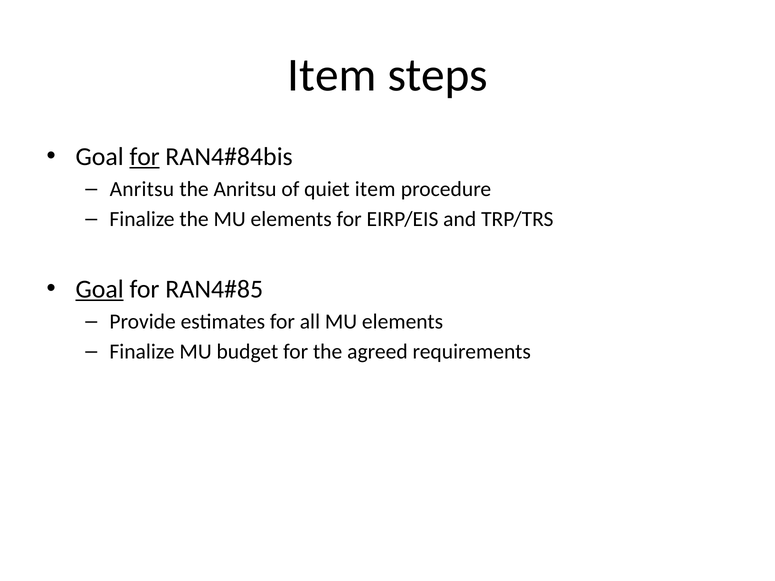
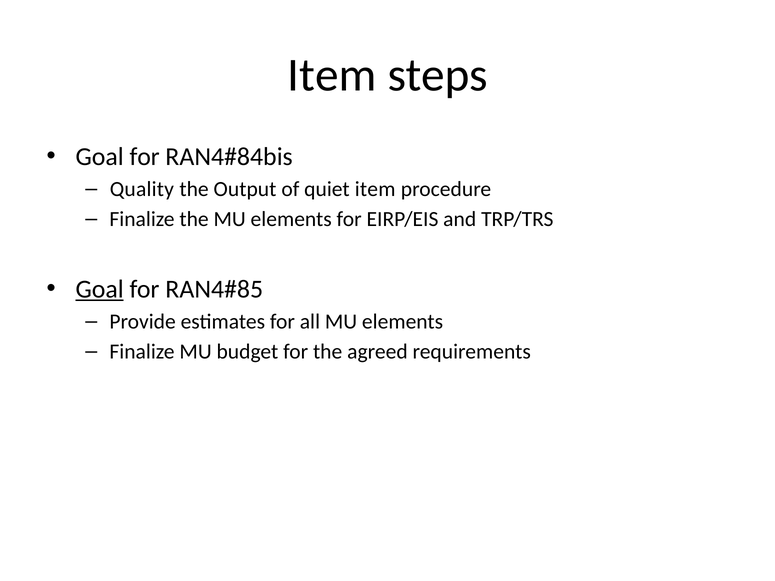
for underline: present -> none (145, 157)
Anritsu: Anritsu -> Quality (142, 189)
the Anritsu: Anritsu -> Output (245, 189)
